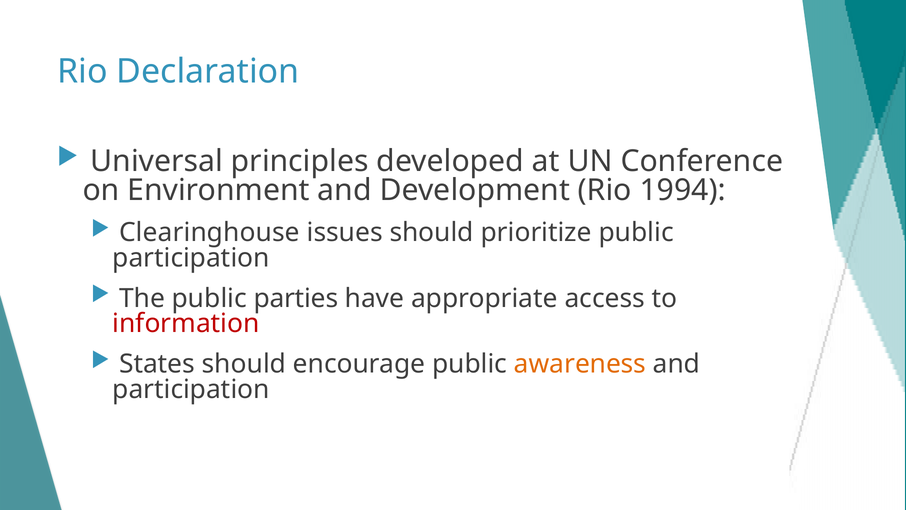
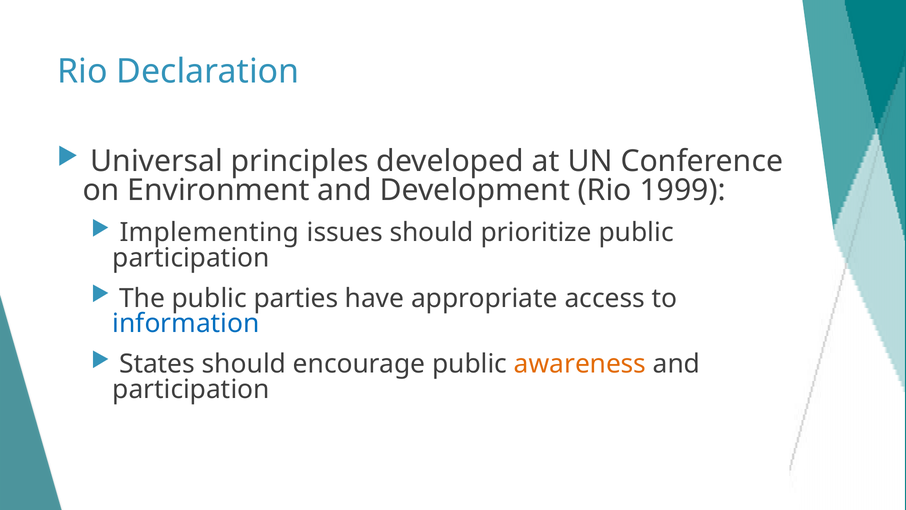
1994: 1994 -> 1999 (683, 190)
Clearinghouse: Clearinghouse -> Implementing (209, 232)
information colour: red -> blue (186, 323)
